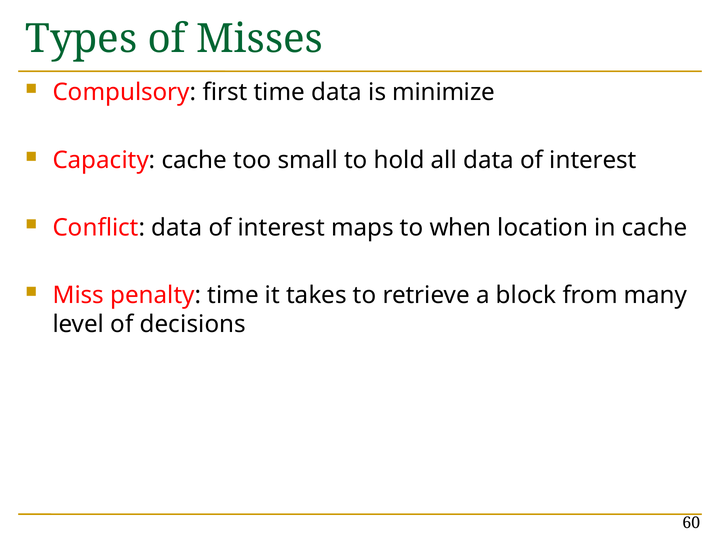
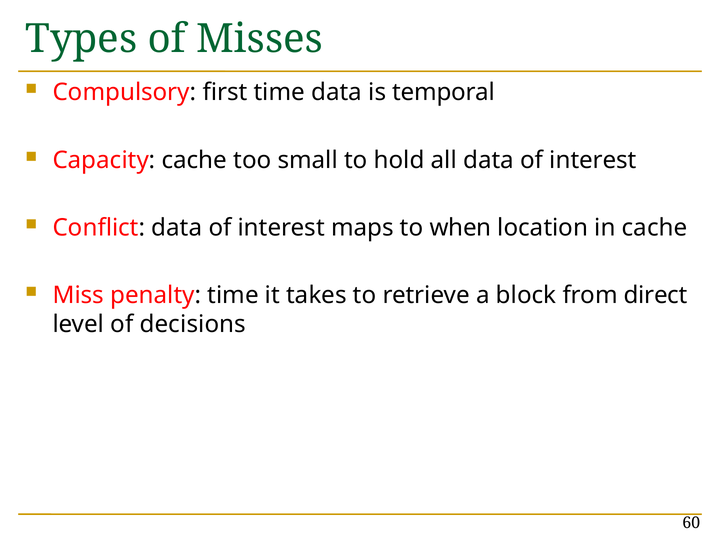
minimize: minimize -> temporal (444, 92)
many: many -> direct (656, 296)
